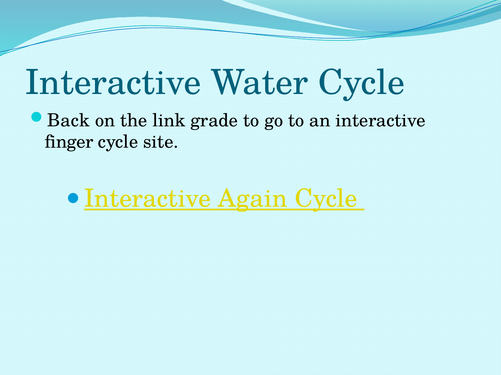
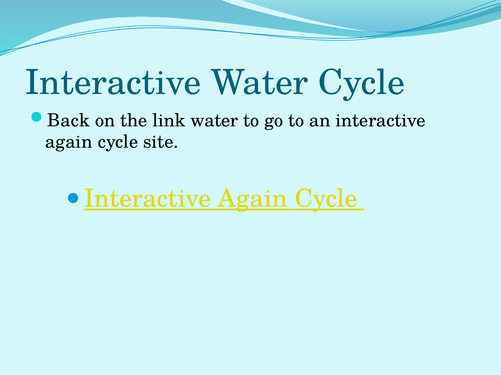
link grade: grade -> water (214, 121)
finger: finger -> again (69, 142)
